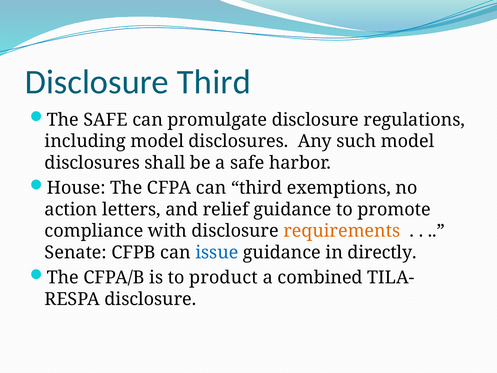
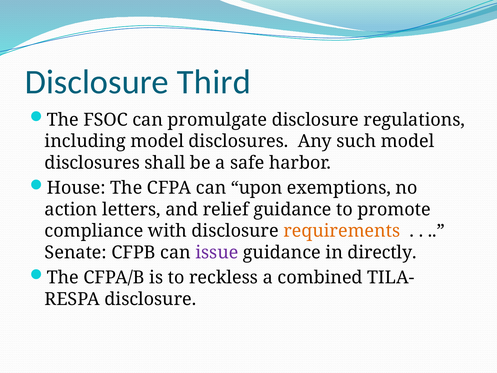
The SAFE: SAFE -> FSOC (106, 120)
can third: third -> upon (257, 188)
issue colour: blue -> purple (217, 252)
product: product -> reckless (224, 278)
